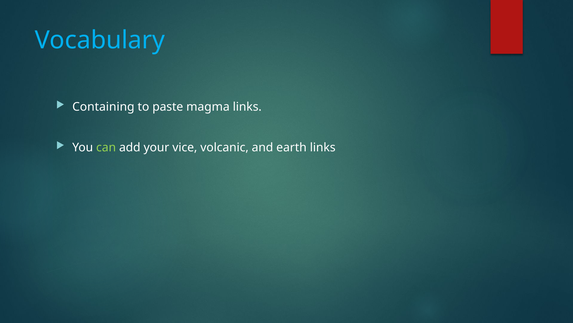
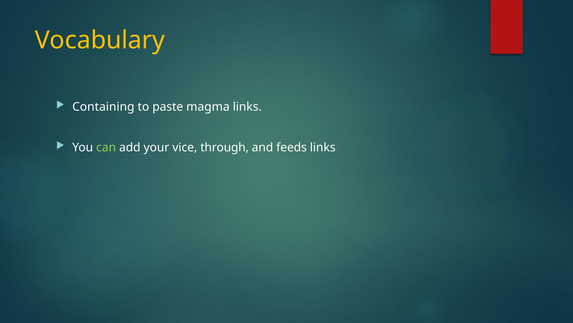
Vocabulary colour: light blue -> yellow (100, 40)
volcanic: volcanic -> through (225, 147)
earth: earth -> feeds (292, 147)
